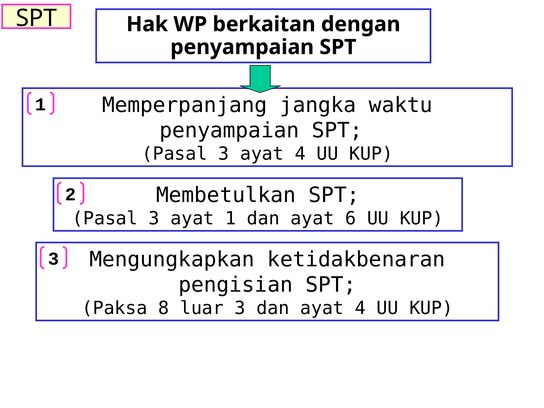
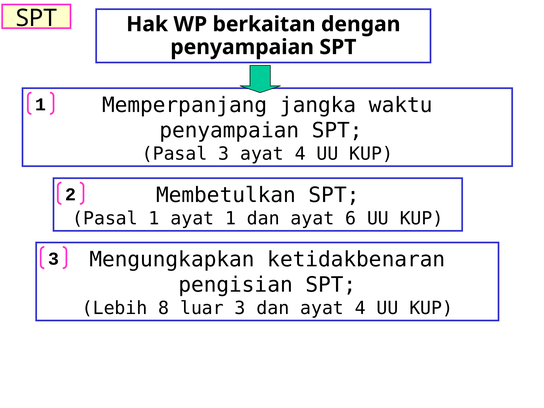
3: 3 -> 1 (154, 219)
Paksa: Paksa -> Lebih (115, 308)
